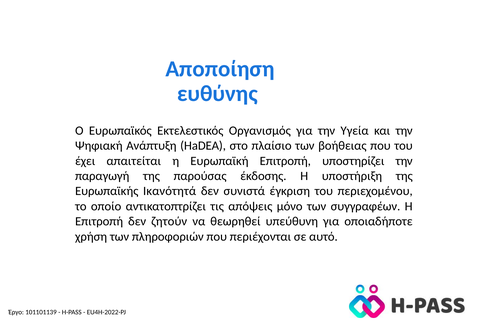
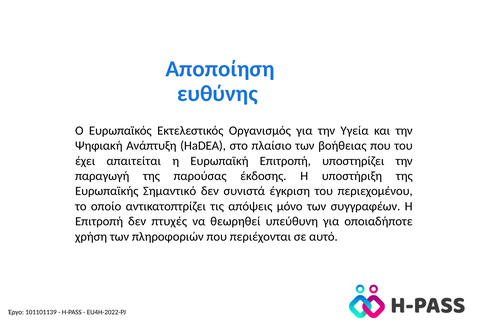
Ικανότητά: Ικανότητά -> Σημαντικό (170, 191)
ζητούν: ζητούν -> πτυχές (169, 222)
